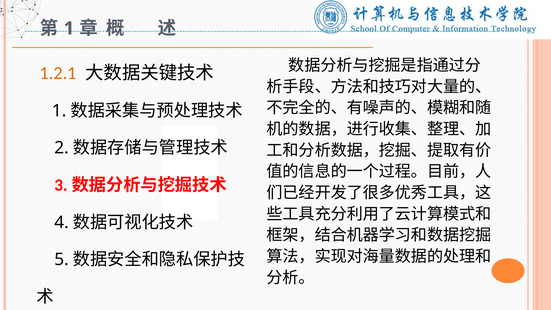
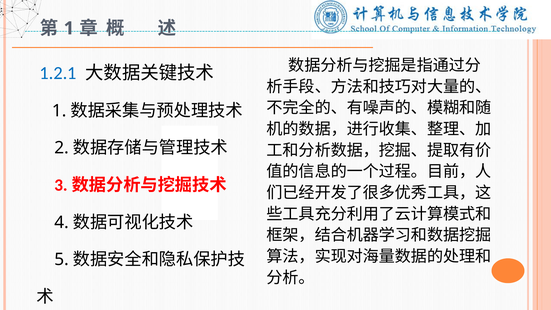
1.2.1 colour: orange -> blue (58, 73)
